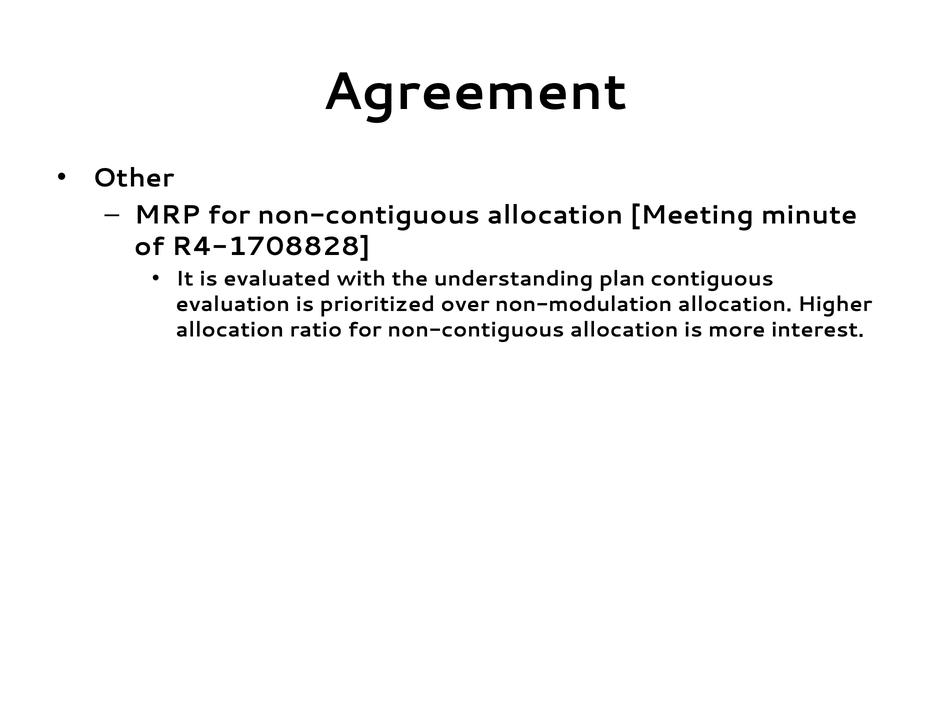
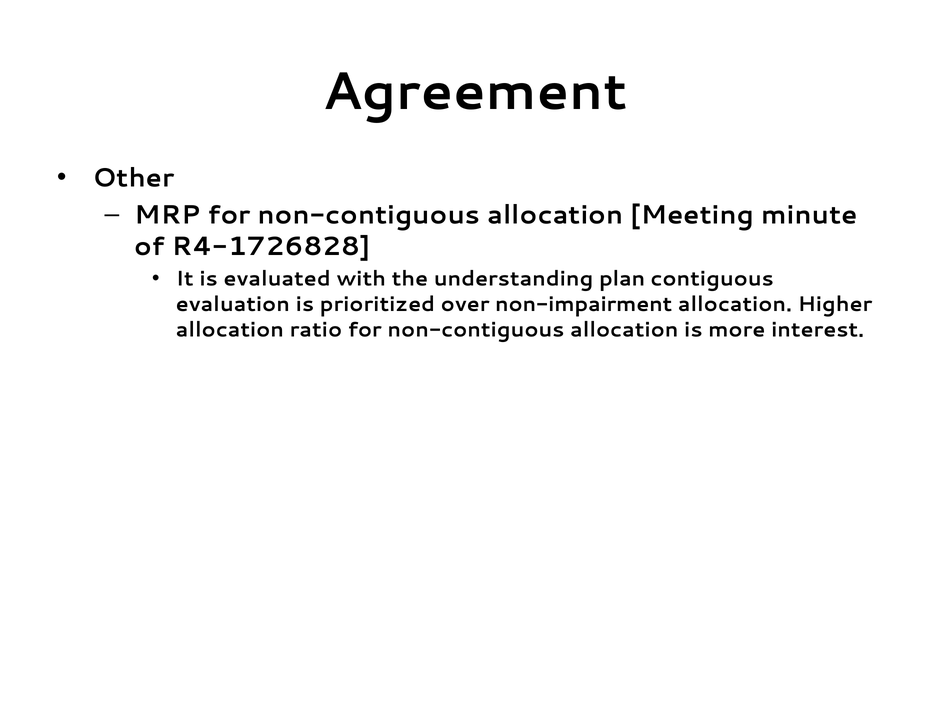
R4-1708828: R4-1708828 -> R4-1726828 (271, 246)
non-modulation: non-modulation -> non-impairment (584, 304)
